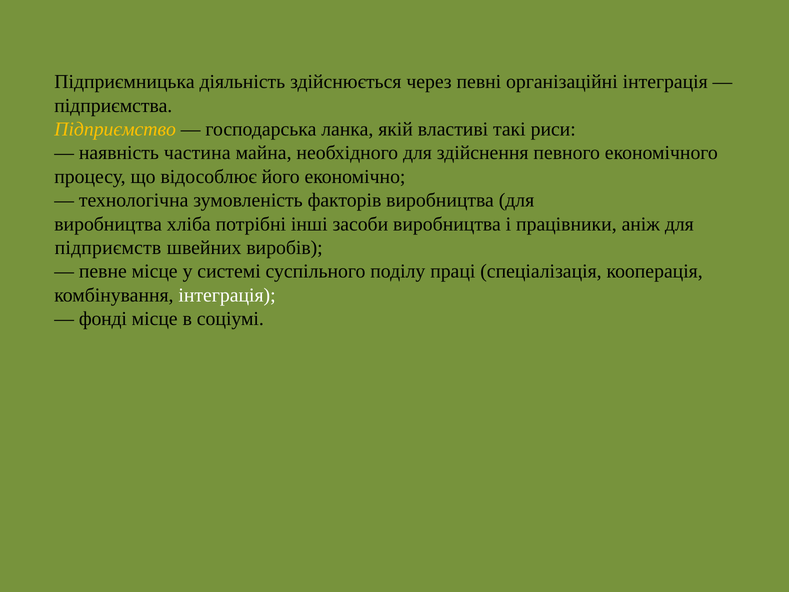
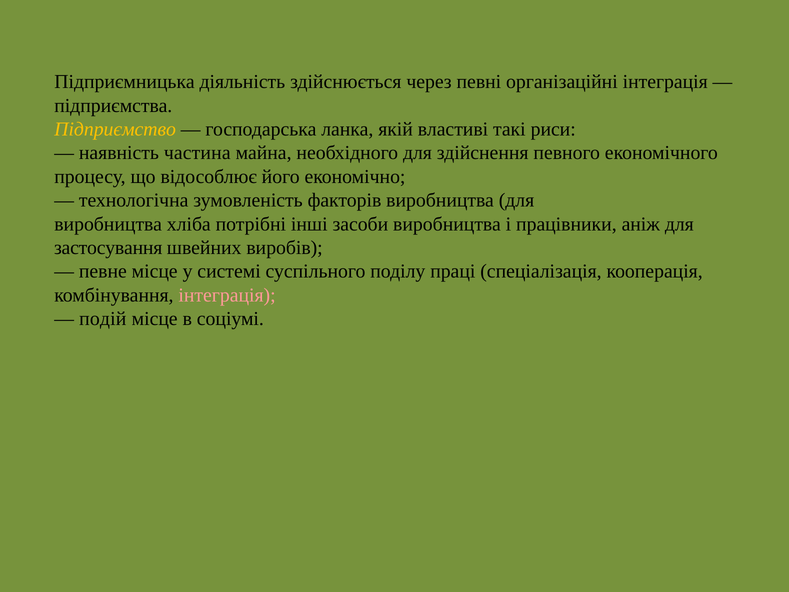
підприємств: підприємств -> застосування (108, 248)
інтеграція colour: white -> pink (227, 295)
фонді: фонді -> подій (103, 319)
